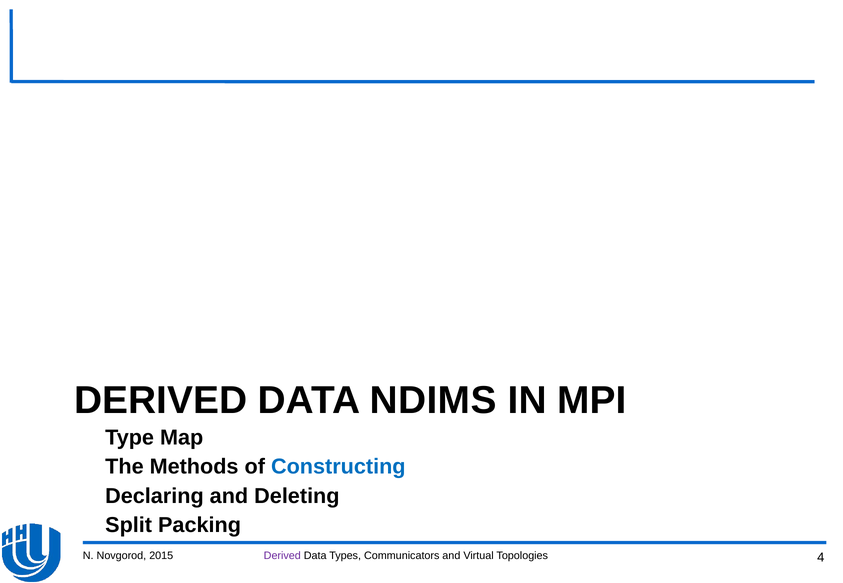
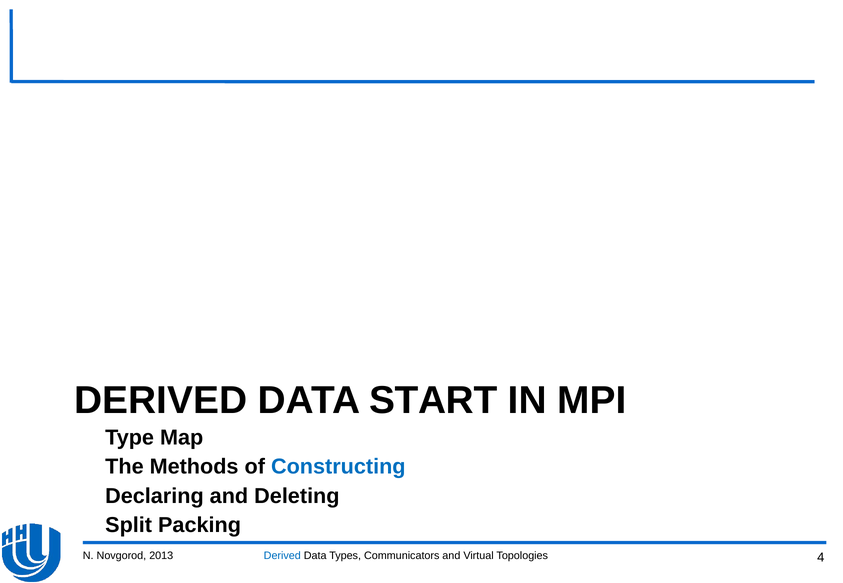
NDIMS: NDIMS -> START (433, 401)
2015: 2015 -> 2013 (161, 557)
Derived colour: purple -> blue (282, 557)
